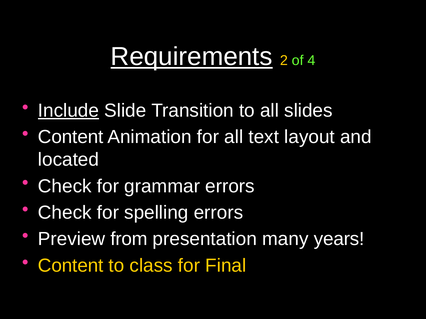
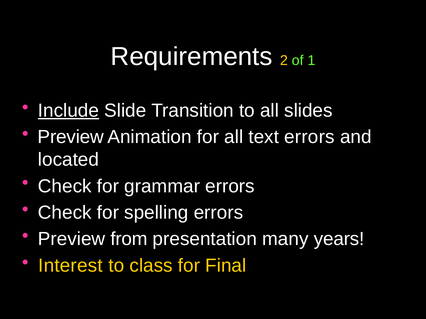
Requirements underline: present -> none (192, 57)
4: 4 -> 1 (311, 61)
Content: Content -> Preview (71, 137)
text layout: layout -> errors (309, 137)
Content: Content -> Interest (70, 266)
